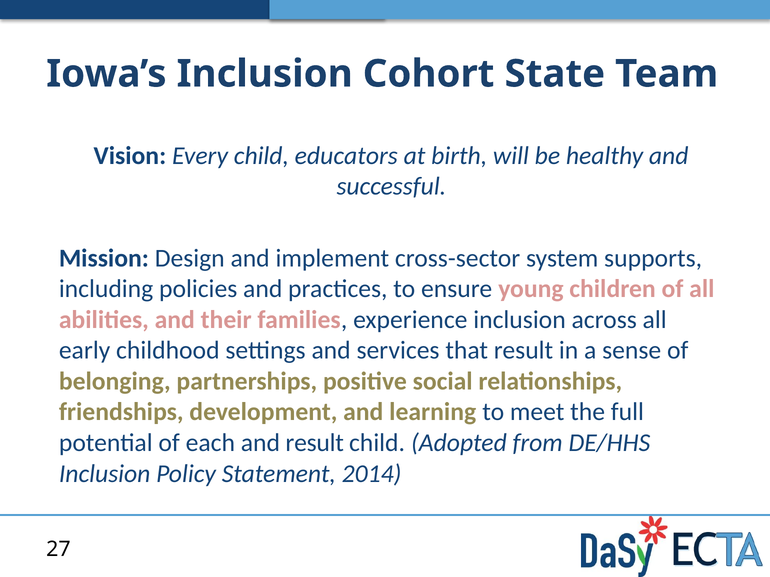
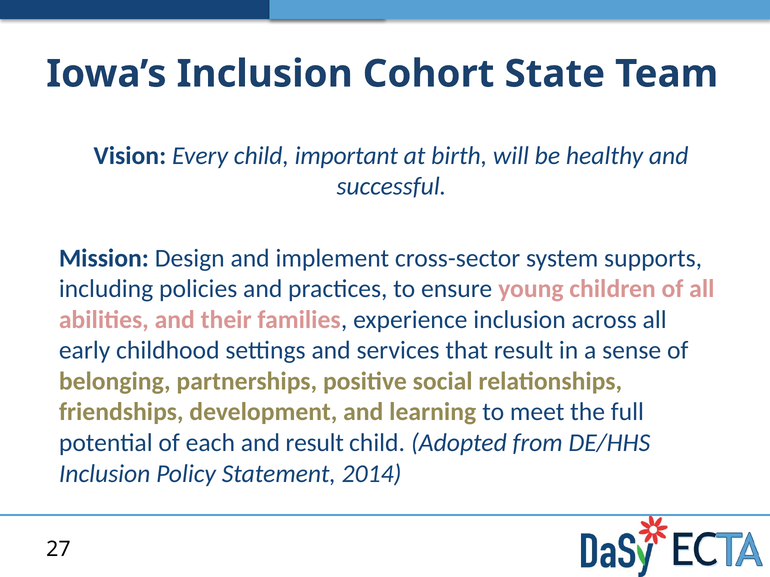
educators: educators -> important (346, 156)
